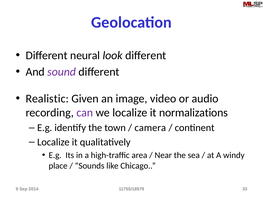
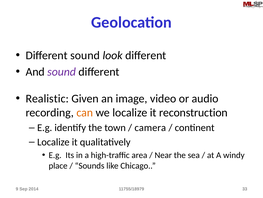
Different neural: neural -> sound (85, 55)
can colour: purple -> orange (85, 112)
normalizations: normalizations -> reconstruction (193, 112)
